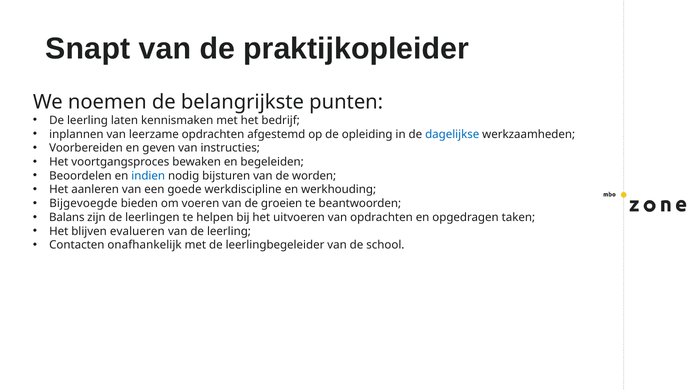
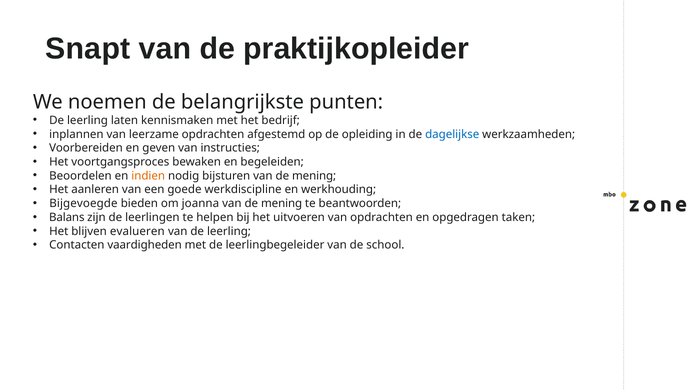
indien colour: blue -> orange (148, 176)
bijsturen van de worden: worden -> mening (314, 176)
voeren: voeren -> joanna (200, 203)
groeien: groeien -> mening (282, 203)
onafhankelijk: onafhankelijk -> vaardigheden (145, 245)
